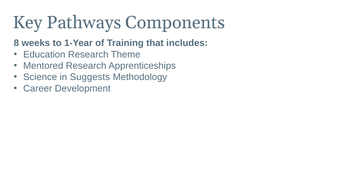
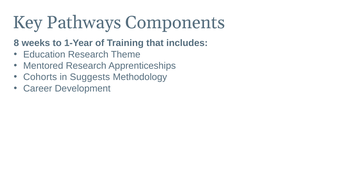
Science: Science -> Cohorts (40, 77)
